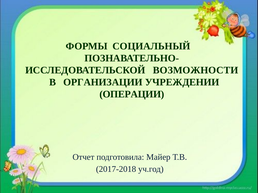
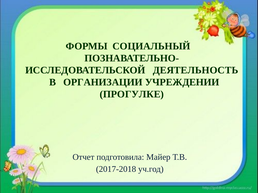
ВОЗМОЖНОСТИ: ВОЗМОЖНОСТИ -> ДЕЯТЕЛЬНОСТЬ (196, 70)
ОПЕРАЦИИ: ОПЕРАЦИИ -> ПРОГУЛКЕ (132, 94)
